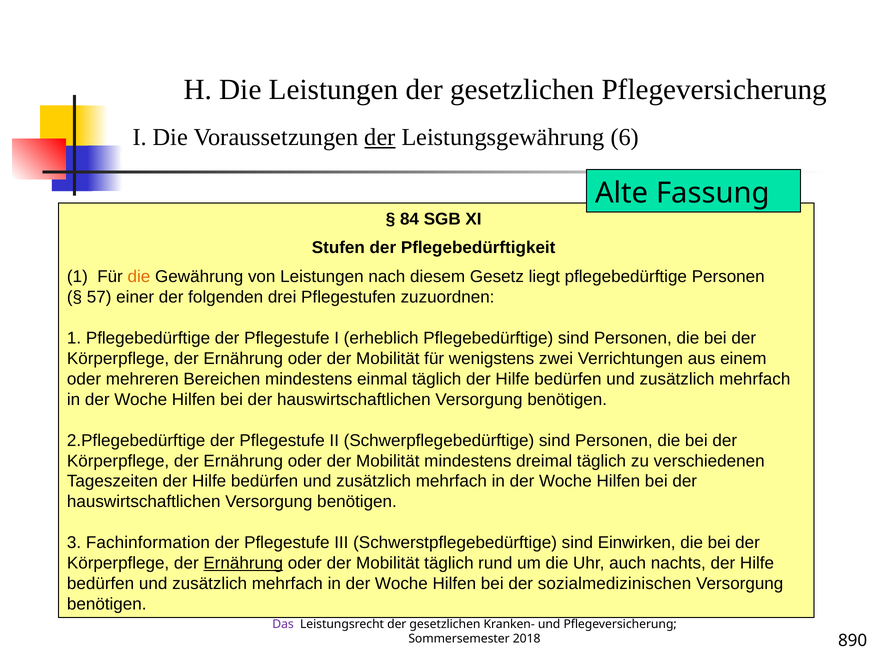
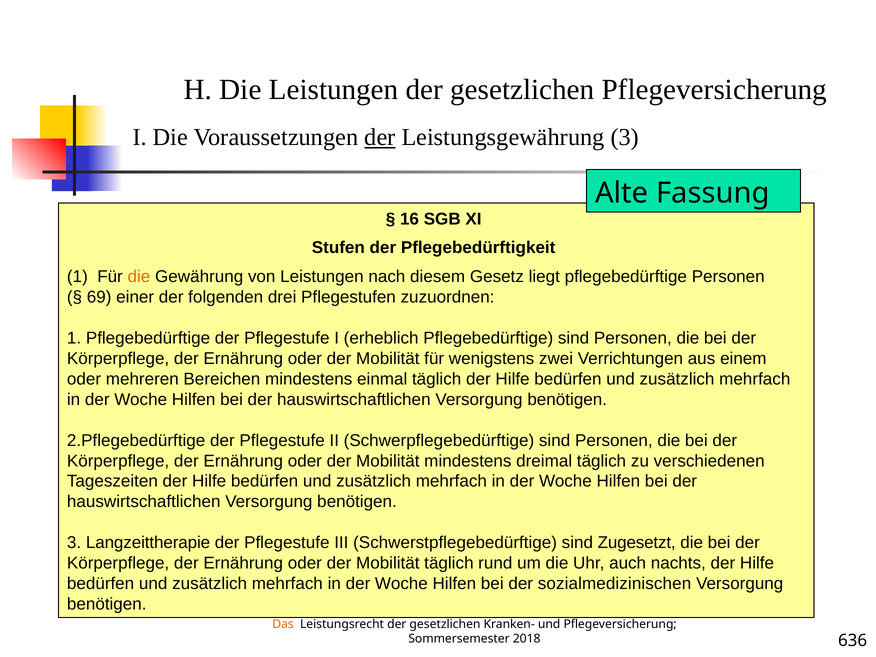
Leistungsgewährung 6: 6 -> 3 (625, 137)
84: 84 -> 16 (409, 219)
57: 57 -> 69 (99, 297)
Fachinformation: Fachinformation -> Langzeittherapie (148, 543)
Einwirken: Einwirken -> Zugesetzt (637, 543)
Ernährung underline: present -> none (243, 563)
Das colour: purple -> orange (283, 624)
890: 890 -> 636 (853, 641)
